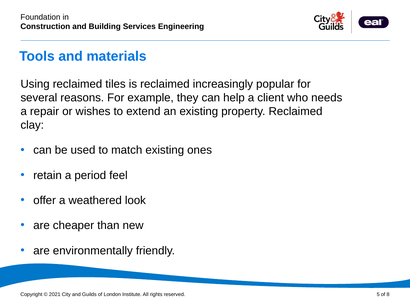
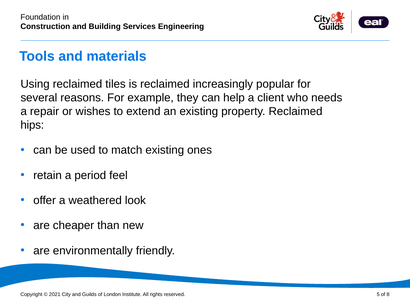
clay: clay -> hips (32, 125)
